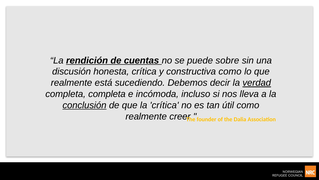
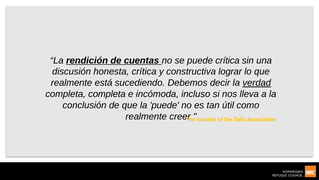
puede sobre: sobre -> crítica (227, 60)
constructiva como: como -> lograr (230, 71)
conclusión underline: present -> none (84, 105)
la crítica: crítica -> puede (164, 105)
